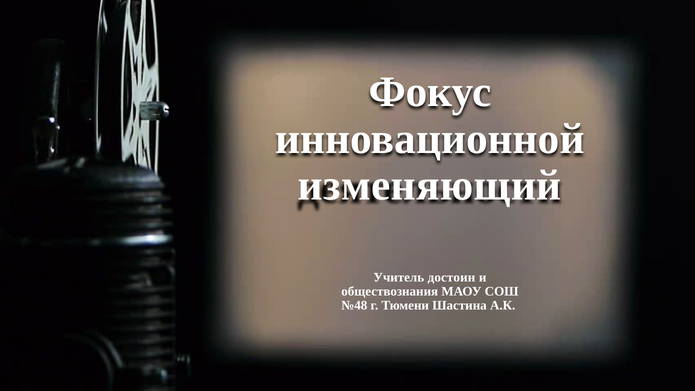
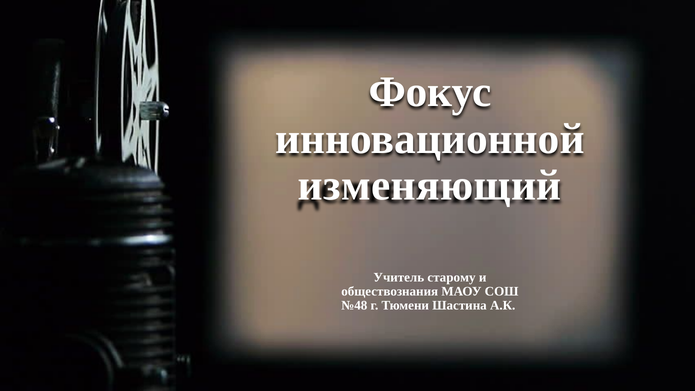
достоин: достоин -> старому (452, 277)
